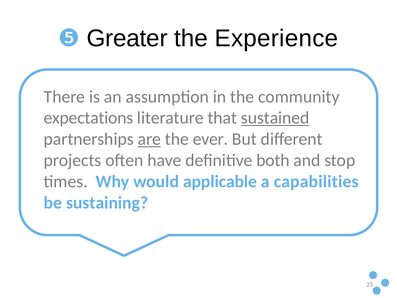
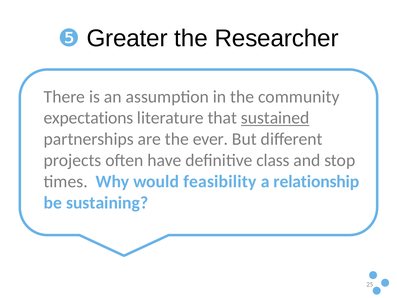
Experience: Experience -> Researcher (277, 38)
are underline: present -> none (149, 139)
both: both -> class (273, 160)
applicable: applicable -> feasibility (220, 181)
capabilities: capabilities -> relationship (316, 181)
